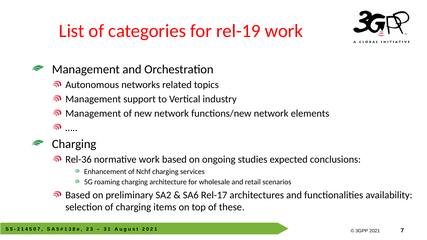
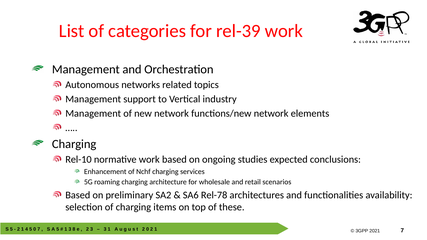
rel-19: rel-19 -> rel-39 (238, 31)
Rel-36: Rel-36 -> Rel-10 (78, 160)
Rel-17: Rel-17 -> Rel-78 (214, 195)
